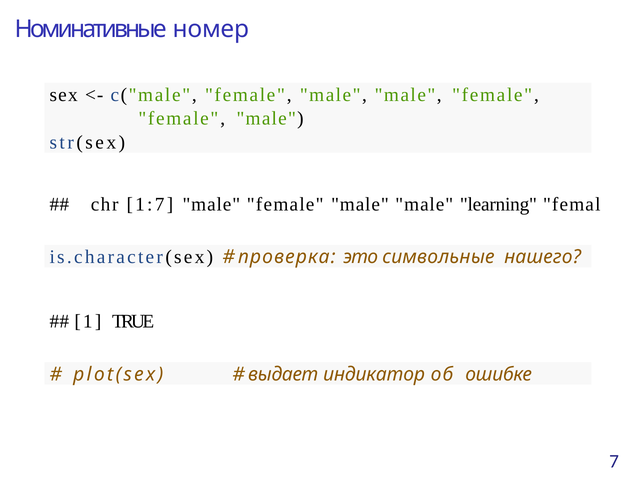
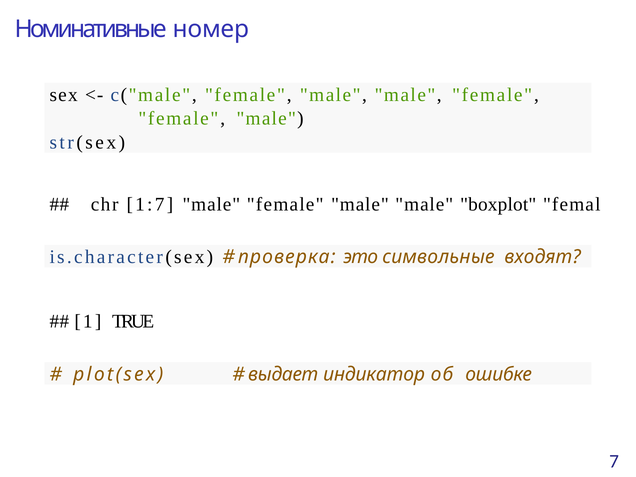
learning: learning -> boxplot (498, 205)
нашего: нашего -> входят (543, 257)
